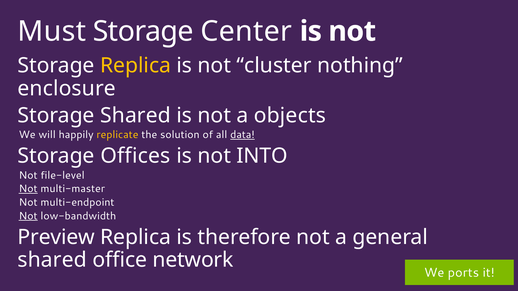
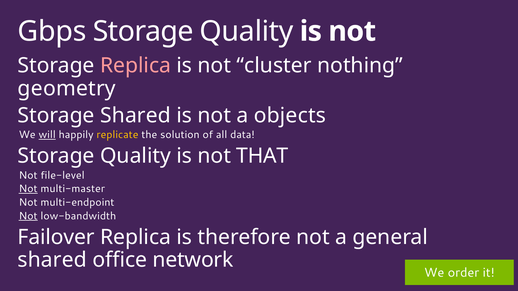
Must: Must -> Gbps (52, 31)
Center: Center -> Quality (247, 31)
Replica colour: yellow -> pink (136, 66)
enclosure: enclosure -> geometry (67, 88)
will underline: none -> present (47, 135)
data underline: present -> none (242, 135)
Offices: Offices -> Quality (136, 156)
INTO: INTO -> THAT (262, 156)
Preview: Preview -> Failover (56, 237)
ports: ports -> order (463, 273)
